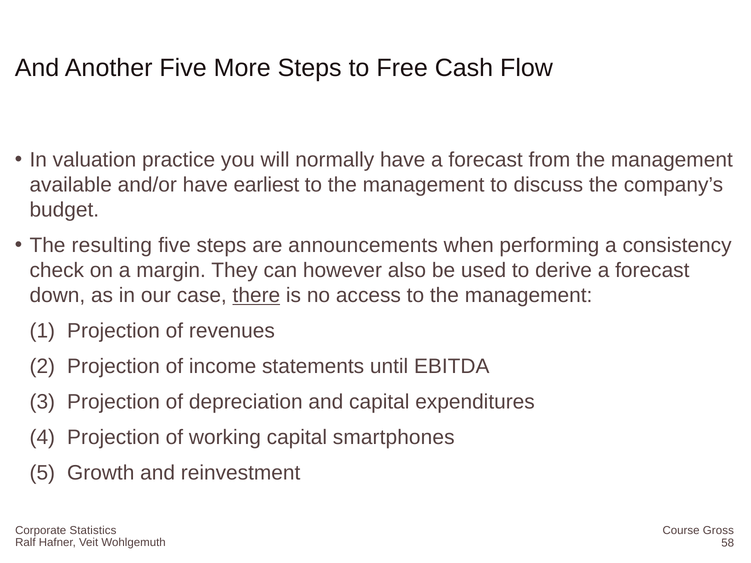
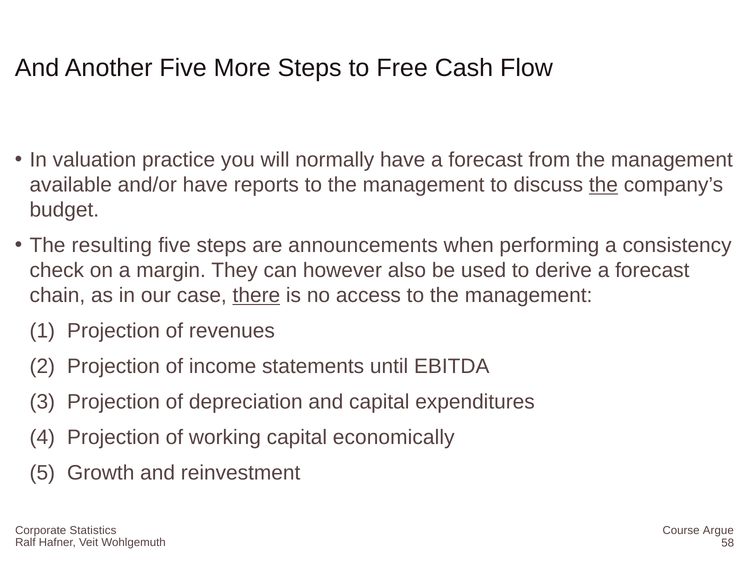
earliest: earliest -> reports (266, 185)
the underline: none -> present (603, 185)
down: down -> chain (57, 296)
smartphones: smartphones -> economically (394, 438)
Gross: Gross -> Argue (718, 531)
